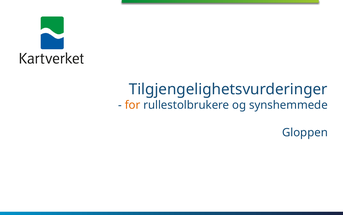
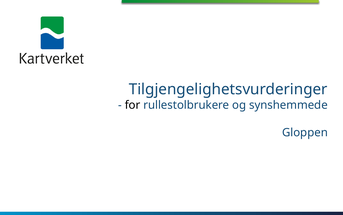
for colour: orange -> black (133, 105)
